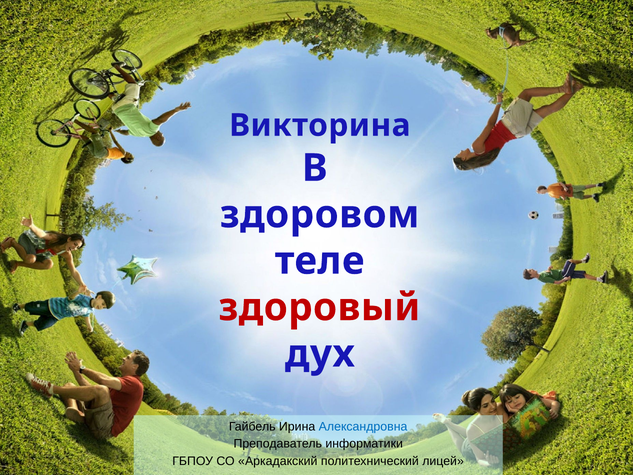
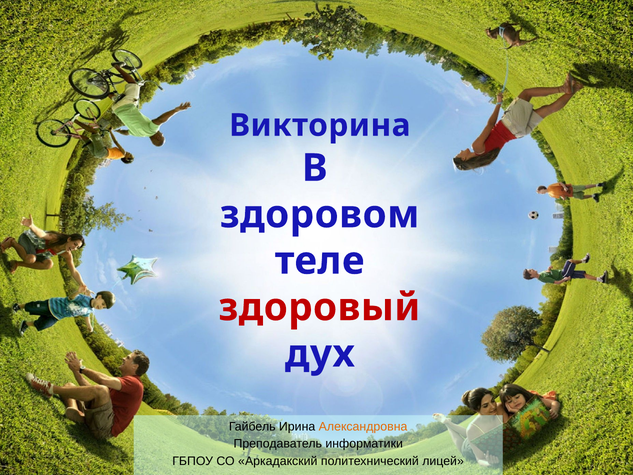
Александровна colour: blue -> orange (363, 426)
